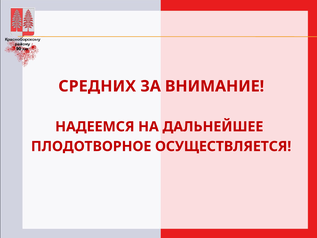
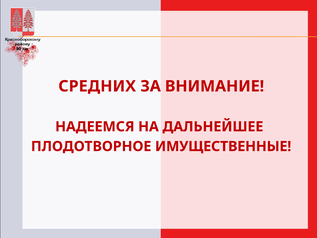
ОСУЩЕСТВЛЯЕТСЯ: ОСУЩЕСТВЛЯЕТСЯ -> ИМУЩЕСТВЕННЫЕ (223, 146)
